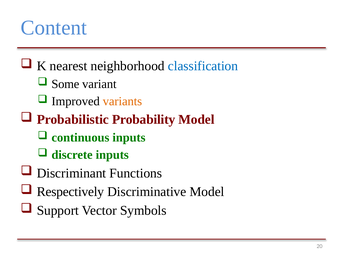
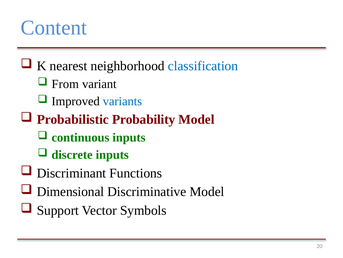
Some: Some -> From (65, 84)
variants colour: orange -> blue (122, 101)
Respectively: Respectively -> Dimensional (70, 191)
